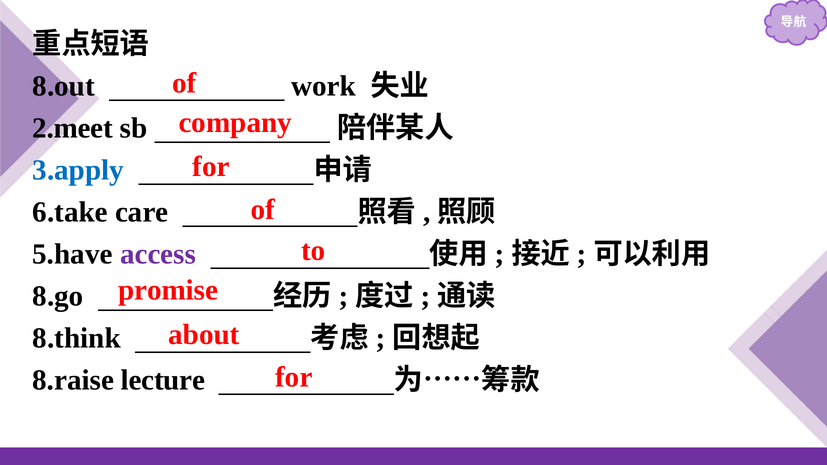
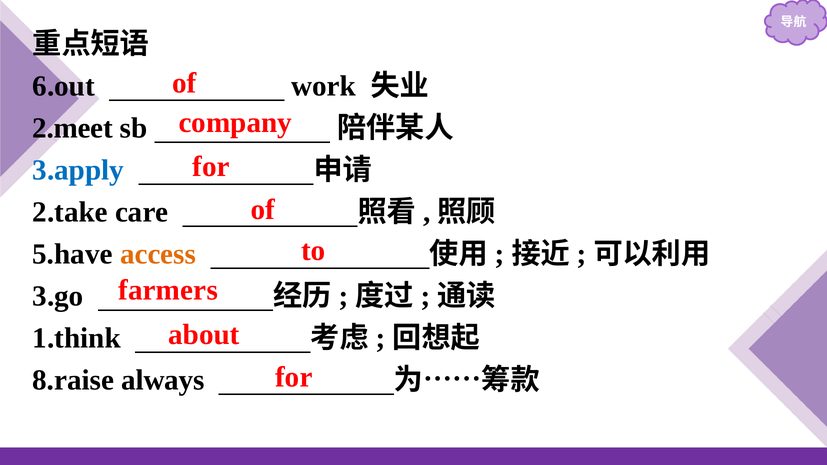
8.out: 8.out -> 6.out (64, 86)
6.take: 6.take -> 2.take (70, 212)
access colour: purple -> orange (158, 254)
promise: promise -> farmers (168, 290)
8.go: 8.go -> 3.go (58, 296)
8.think: 8.think -> 1.think (77, 338)
lecture: lecture -> always (163, 380)
